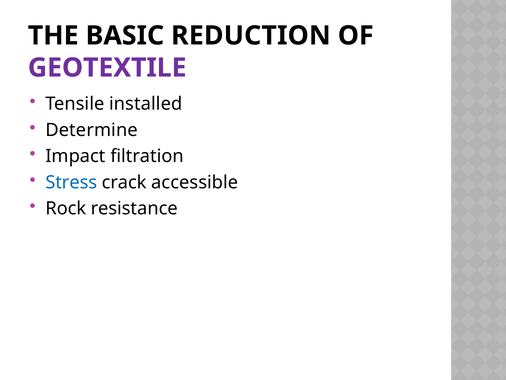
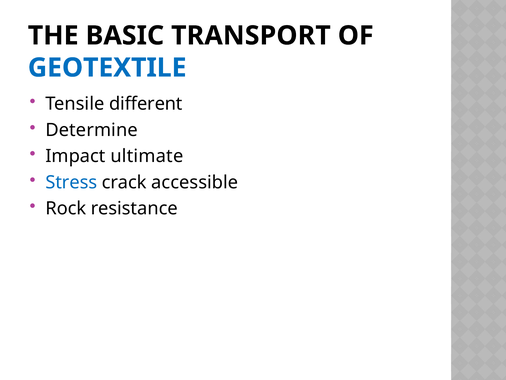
REDUCTION: REDUCTION -> TRANSPORT (251, 36)
GEOTEXTILE colour: purple -> blue (107, 68)
installed: installed -> different (146, 104)
filtration: filtration -> ultimate (147, 156)
